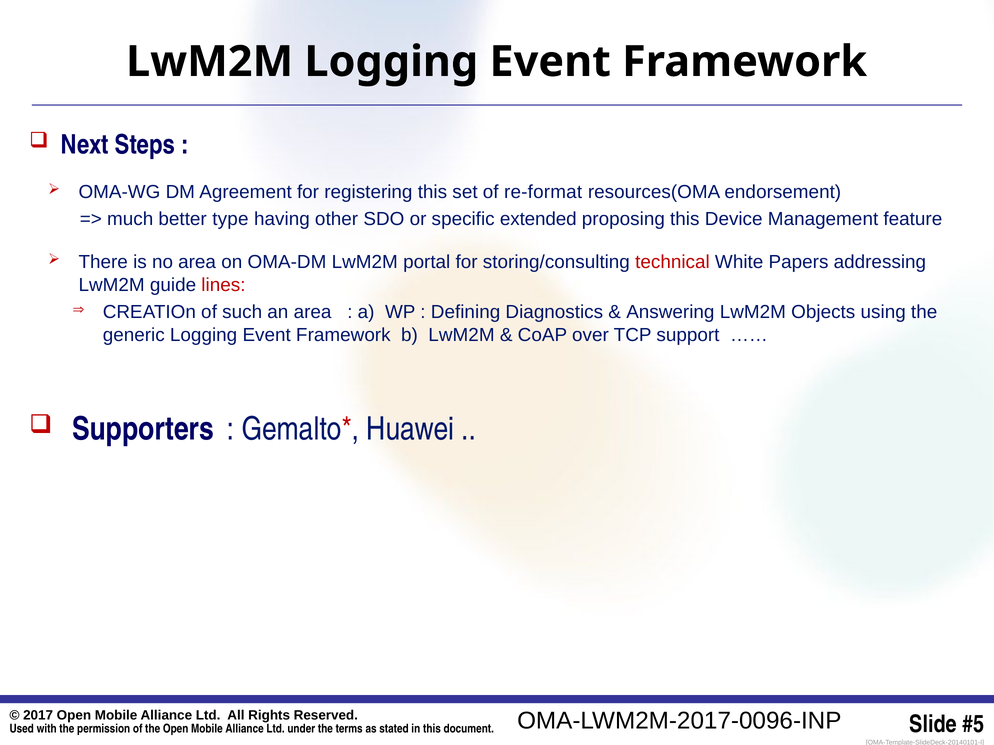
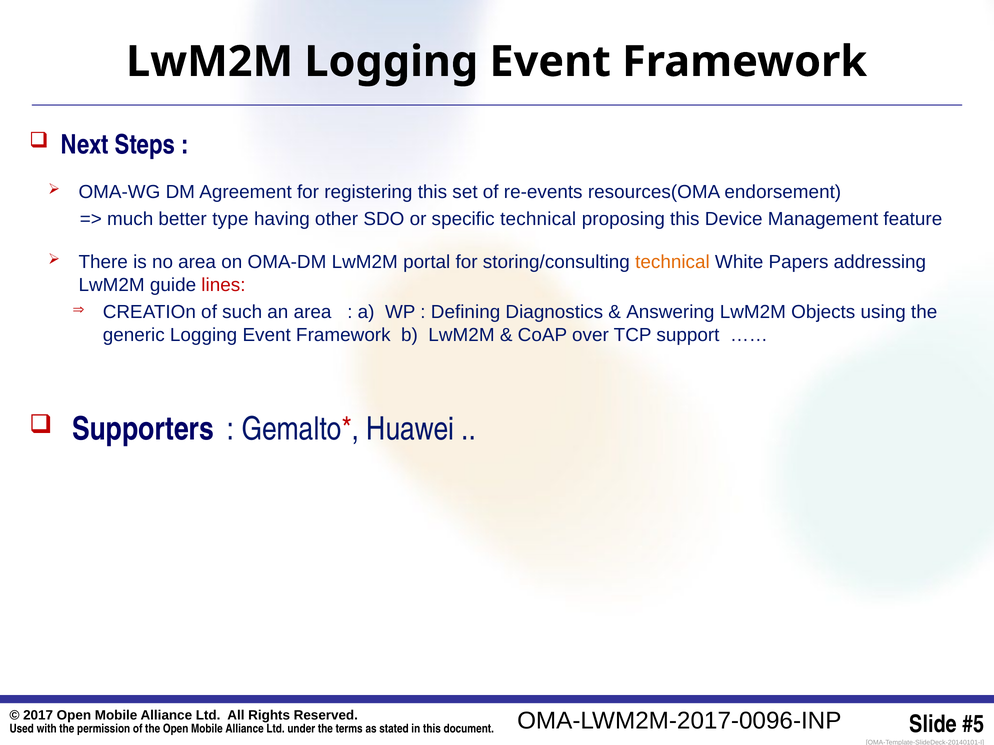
re-format: re-format -> re-events (543, 192)
specific extended: extended -> technical (538, 219)
technical colour: red -> orange (672, 262)
